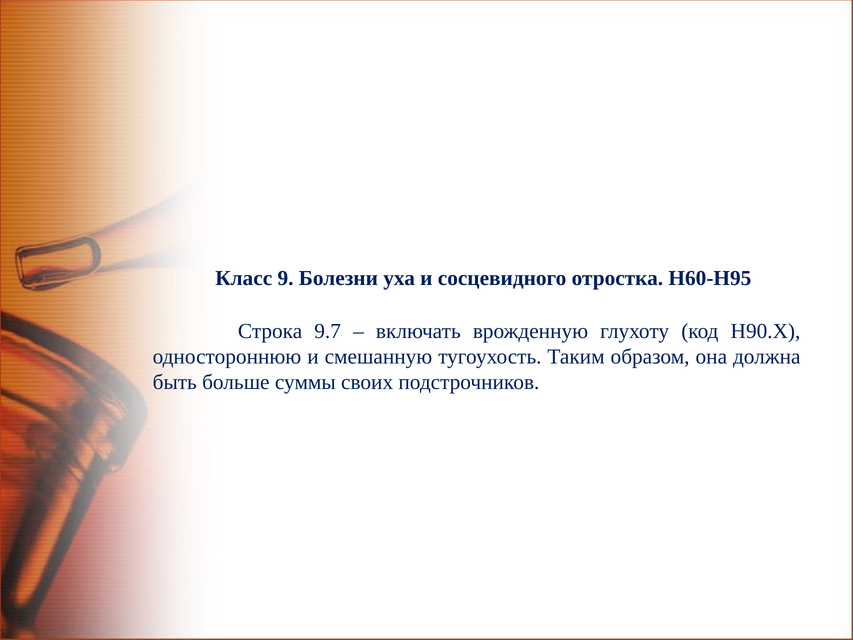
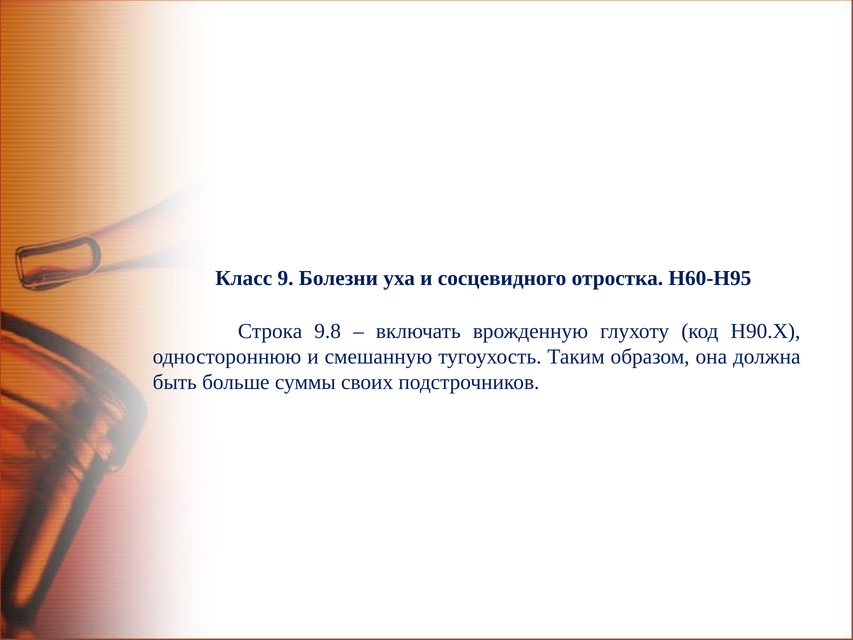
9.7: 9.7 -> 9.8 (328, 331)
